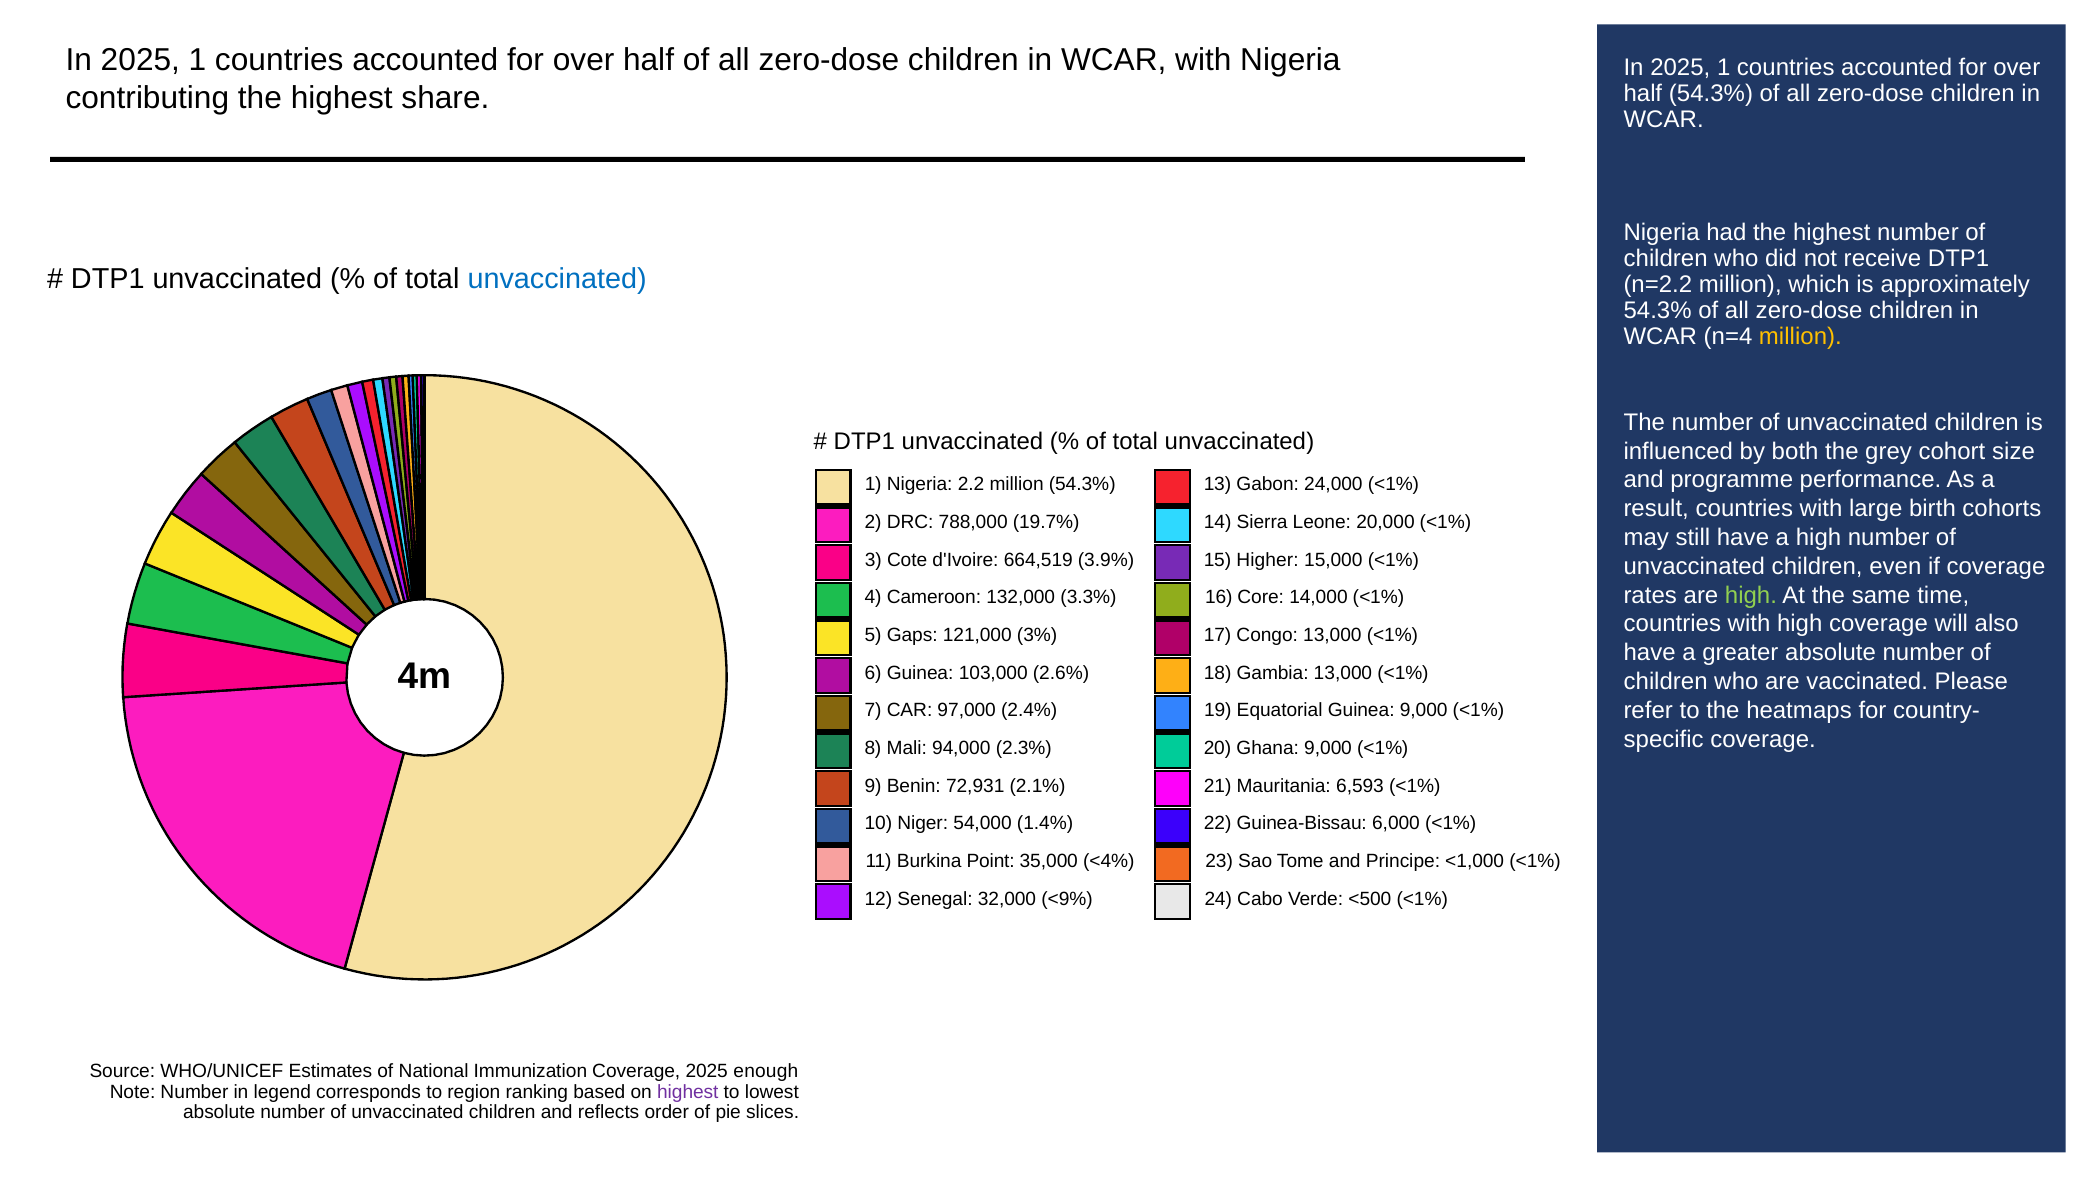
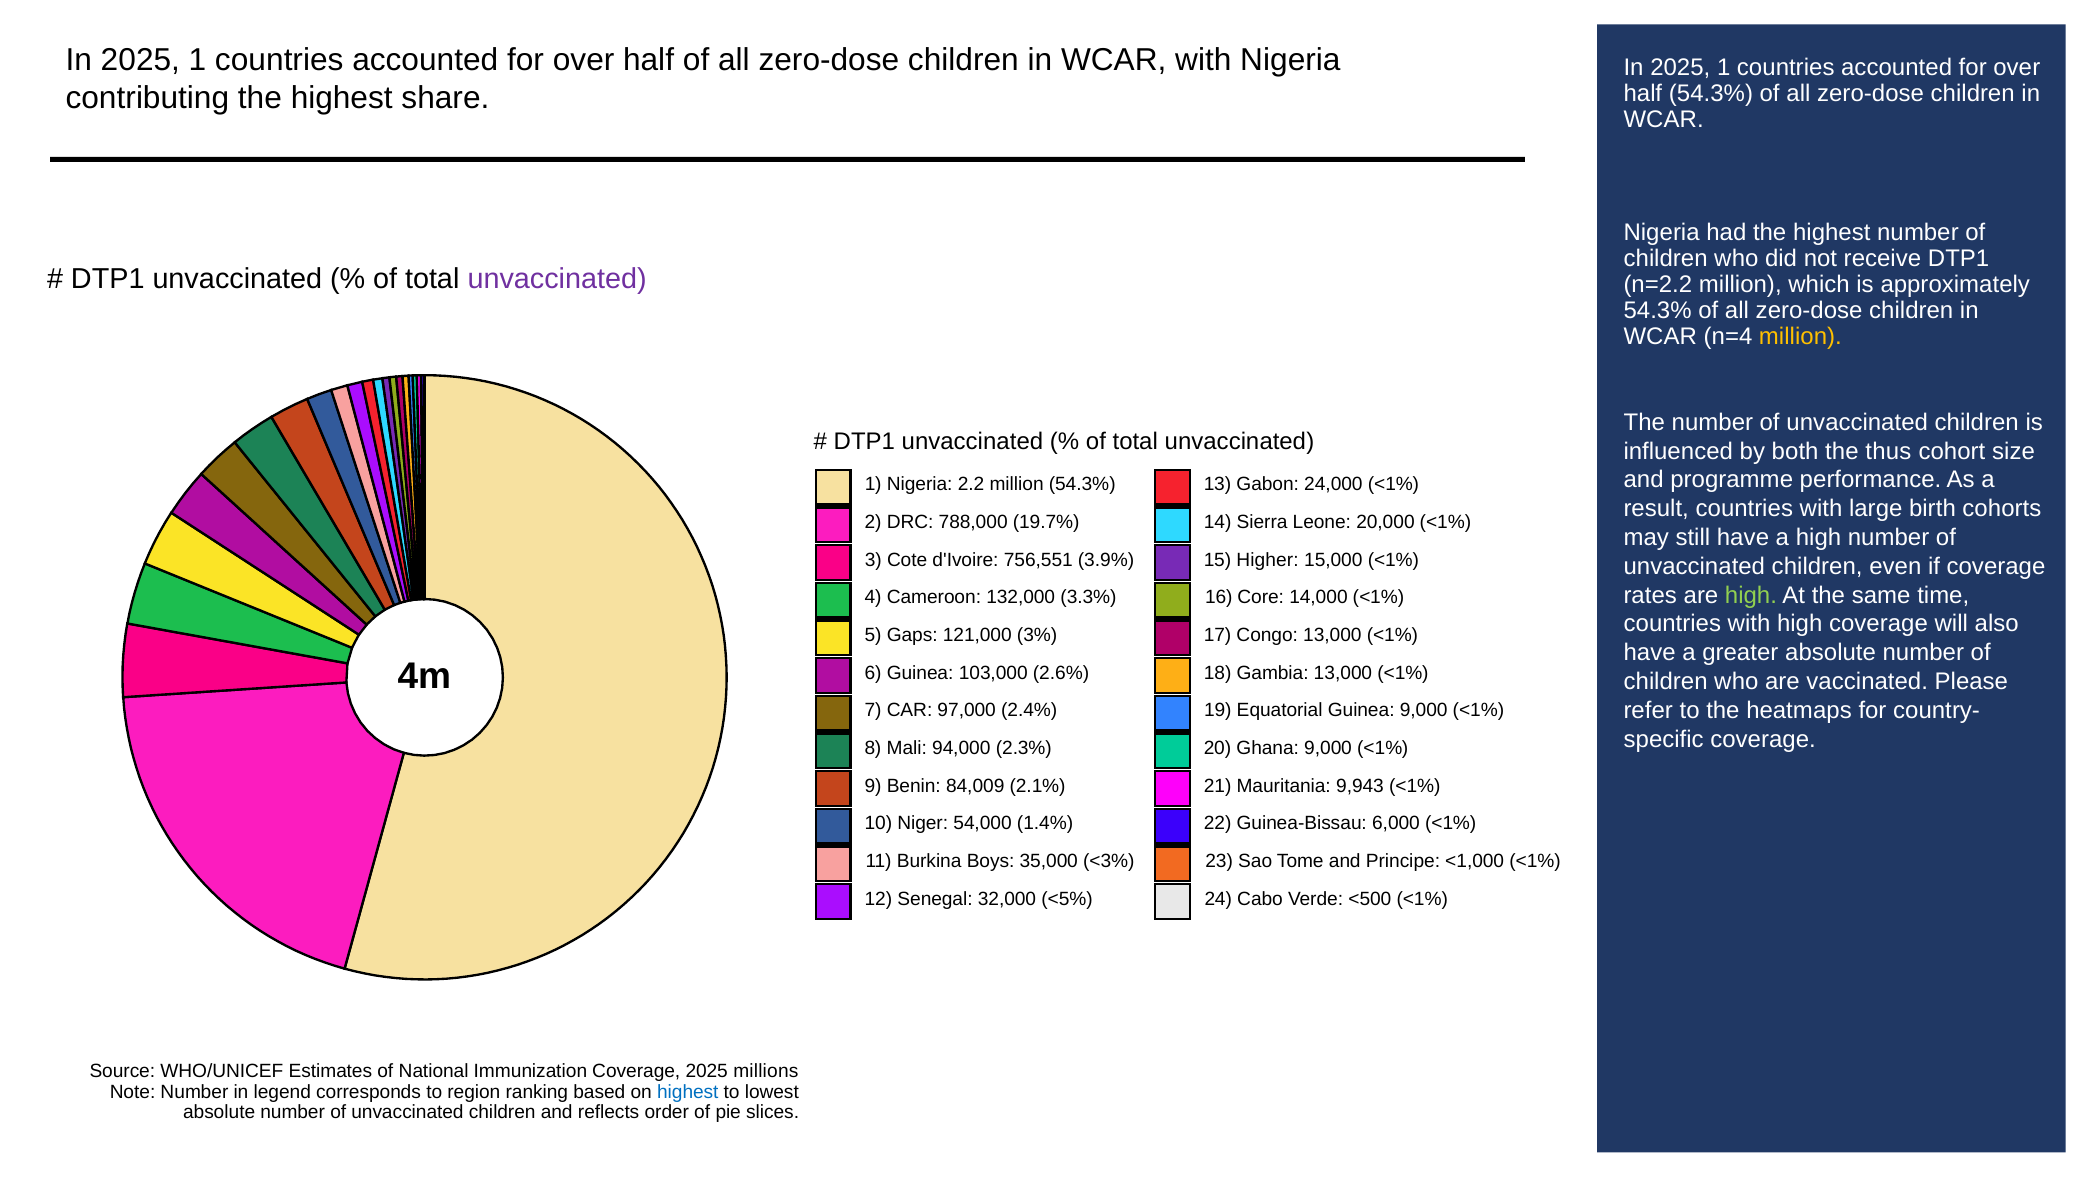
unvaccinated colour: blue -> purple (557, 279)
grey: grey -> thus (1888, 451)
664,519: 664,519 -> 756,551 (1038, 560)
72,931: 72,931 -> 84,009 (975, 786)
6,593: 6,593 -> 9,943 (1360, 786)
Point: Point -> Boys (991, 861)
<4%: <4% -> <3% (1109, 861)
<9%: <9% -> <5% (1067, 899)
enough: enough -> millions (766, 1071)
highest colour: purple -> blue (688, 1092)
